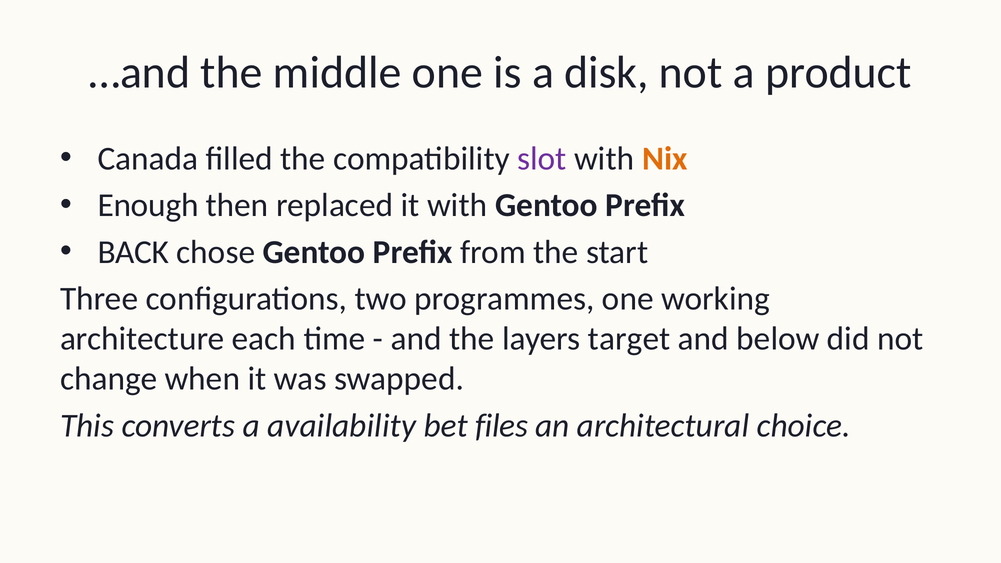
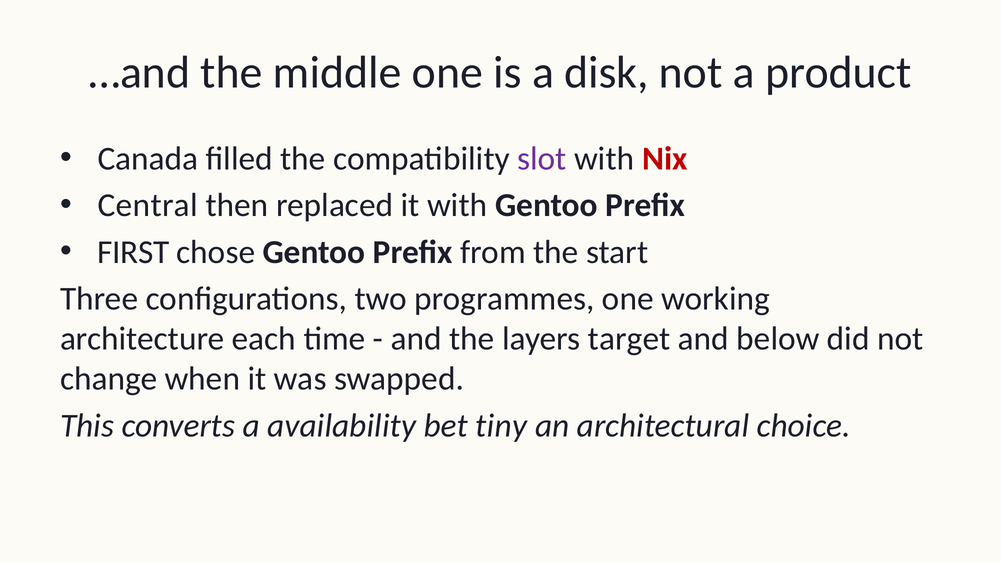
Nix colour: orange -> red (665, 159)
Enough: Enough -> Central (148, 205)
BACK: BACK -> FIRST (133, 252)
files: files -> tiny (501, 426)
